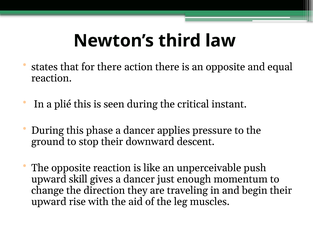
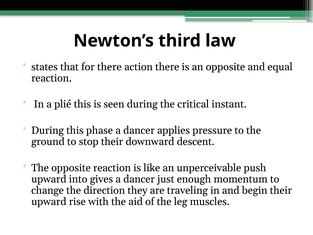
skill: skill -> into (78, 179)
